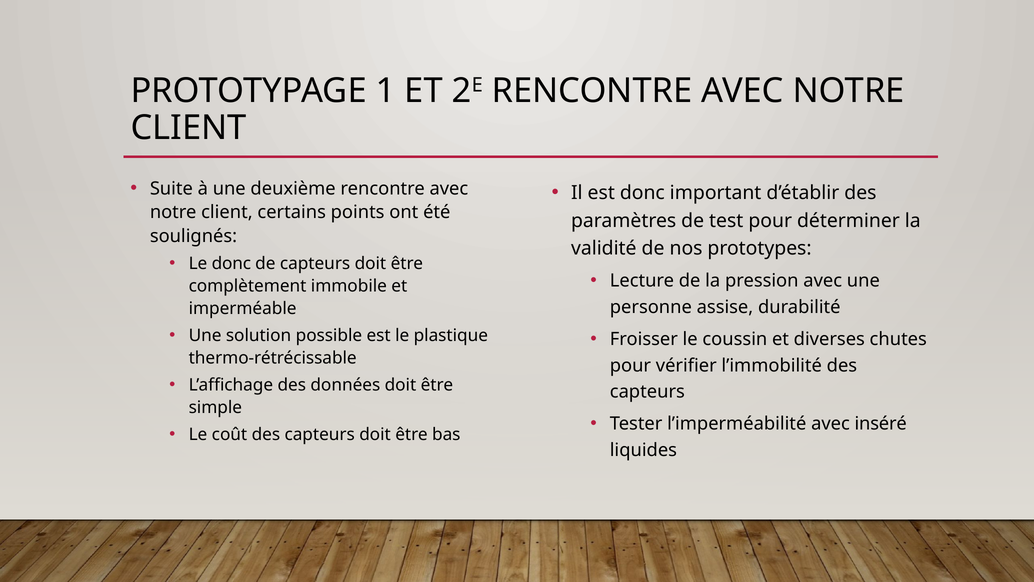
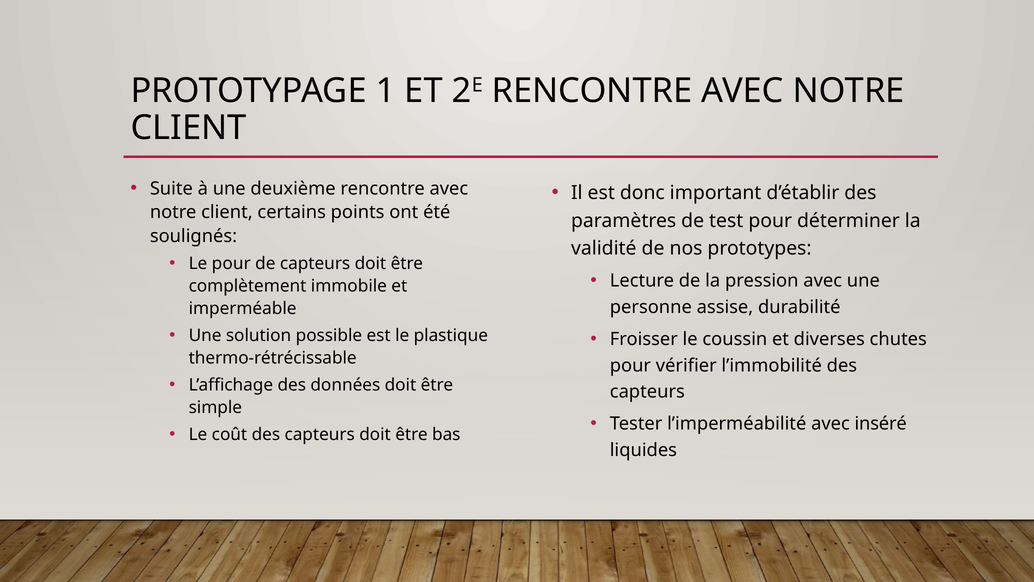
Le donc: donc -> pour (231, 264)
